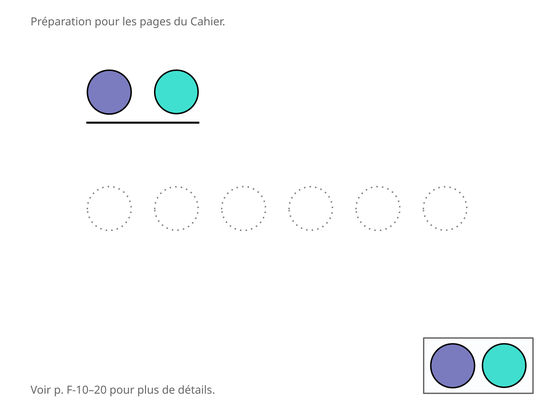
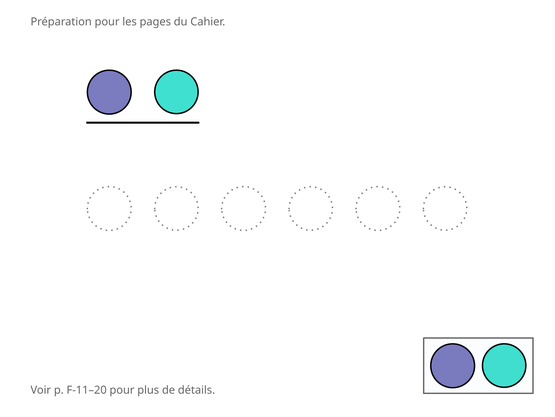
F-10–20: F-10–20 -> F-11–20 (87, 389)
